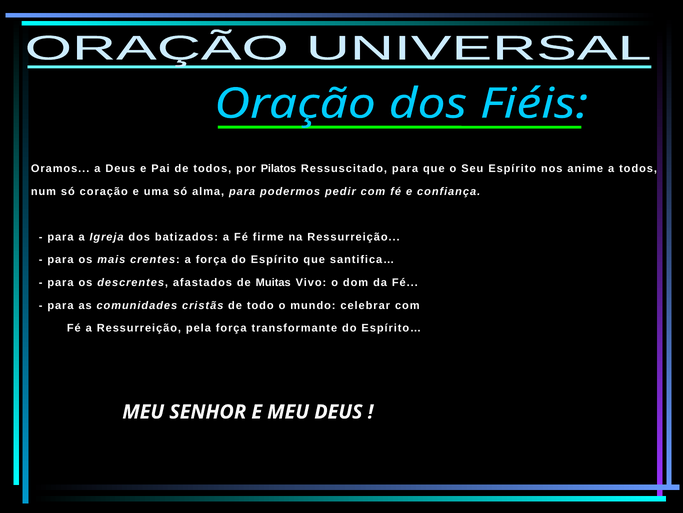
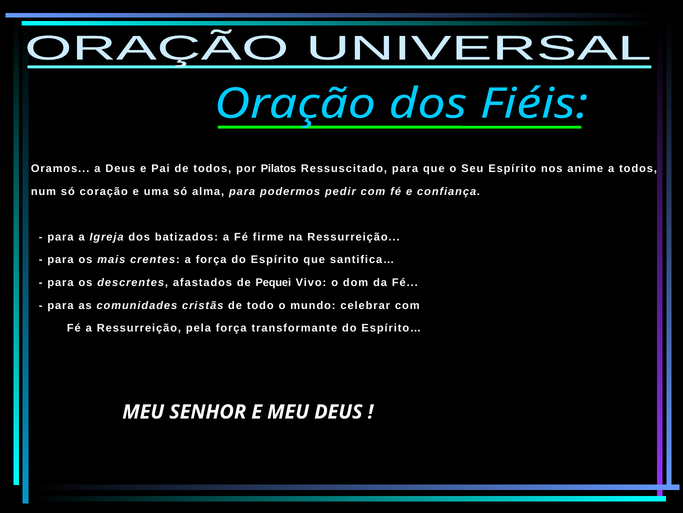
Muitas: Muitas -> Pequei (273, 282)
